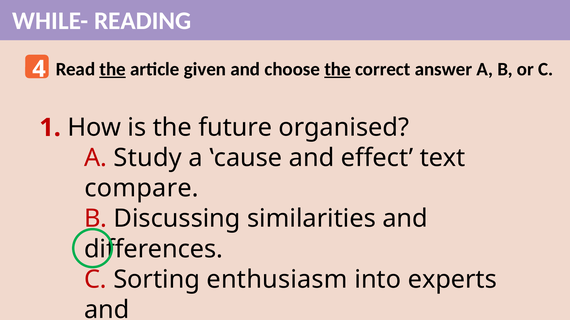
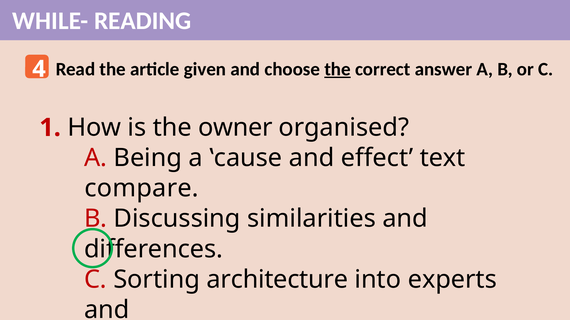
the underline: present -> none (113, 69)
future: future -> owner (235, 128)
Study: Study -> Being (148, 158)
enthusiasm: enthusiasm -> architecture (277, 280)
